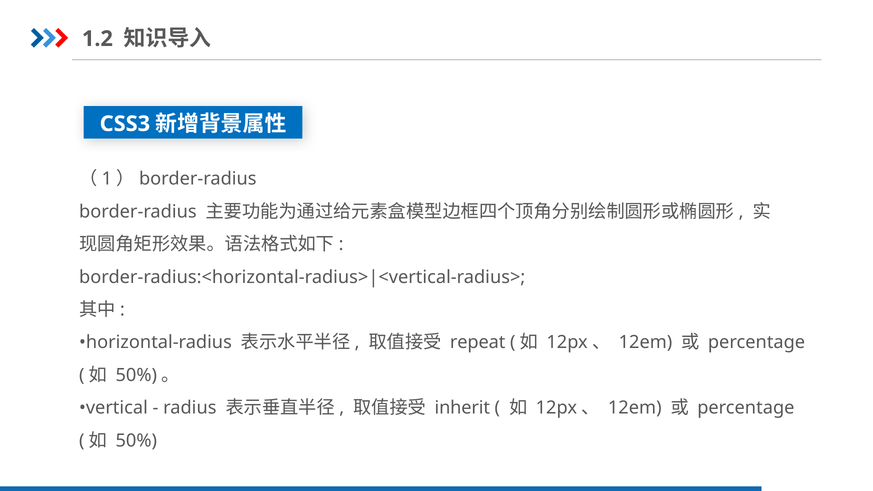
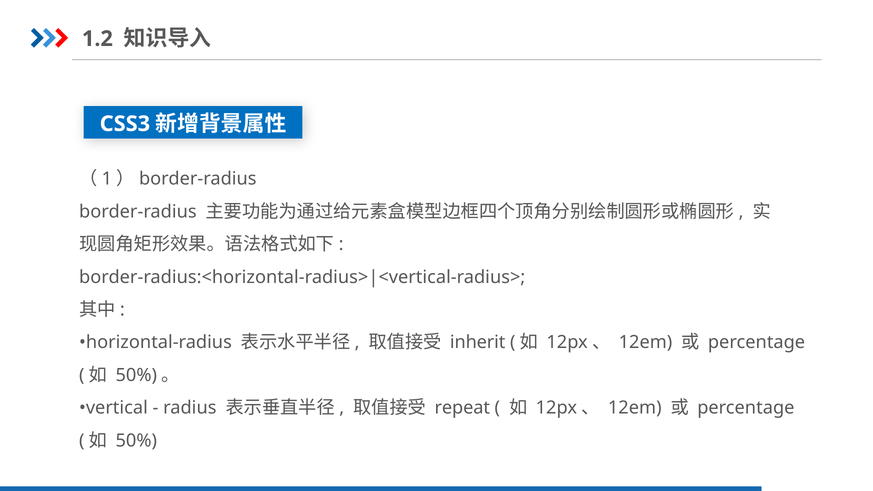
repeat: repeat -> inherit (478, 343)
inherit: inherit -> repeat (462, 408)
